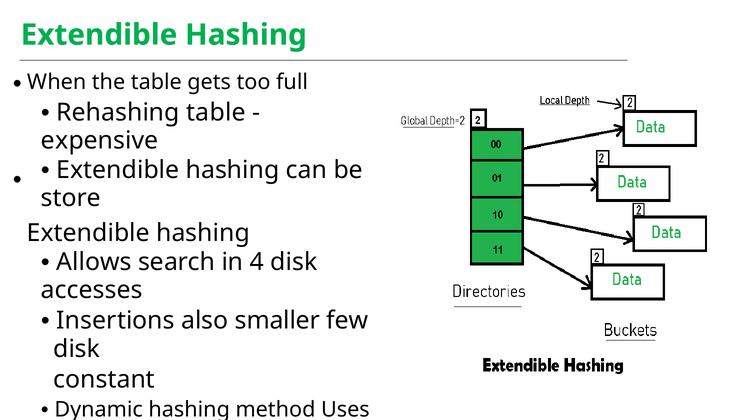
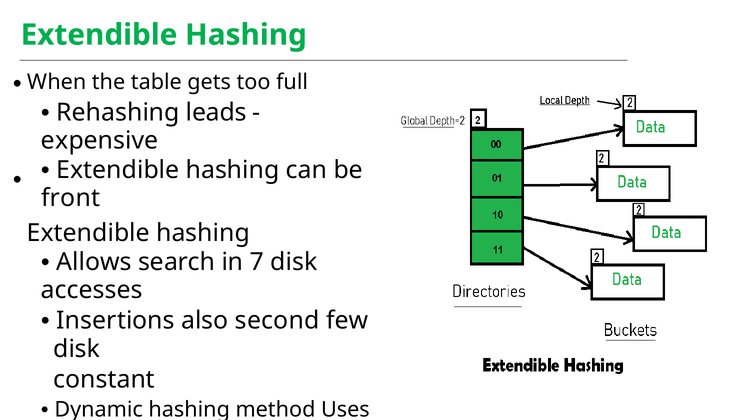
Rehashing table: table -> leads (216, 112)
store: store -> front (71, 198)
4: 4 -> 7 (257, 262)
smaller: smaller -> second (277, 320)
